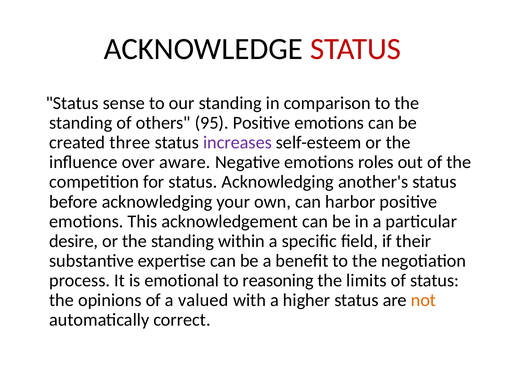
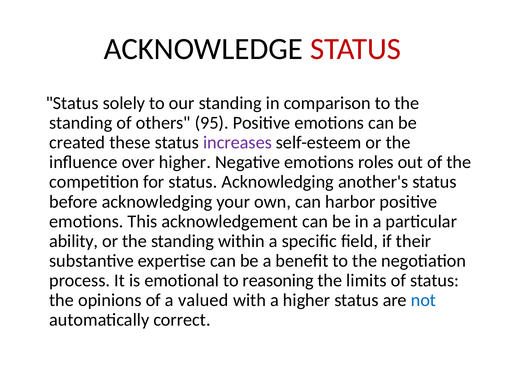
sense: sense -> solely (124, 103)
three: three -> these (130, 142)
over aware: aware -> higher (185, 162)
desire: desire -> ability (74, 241)
not colour: orange -> blue (423, 300)
